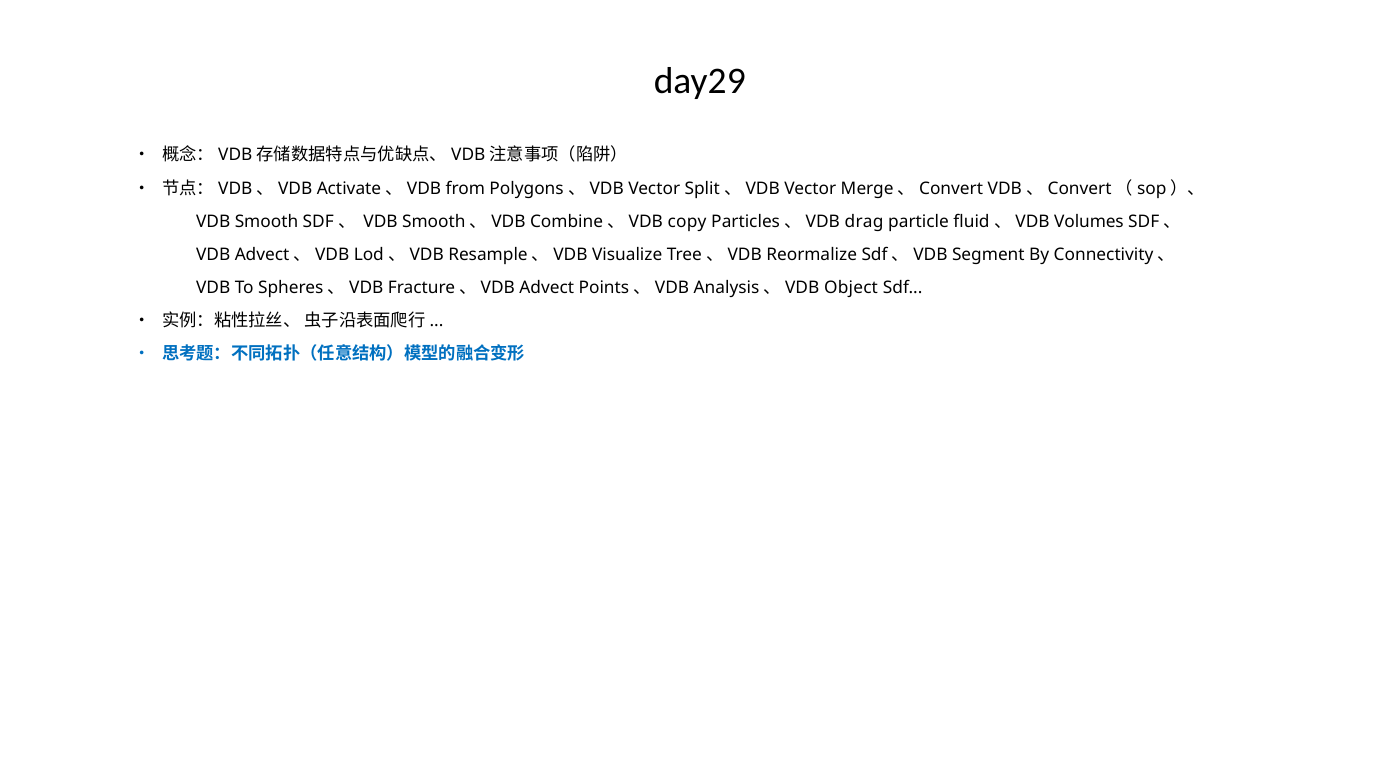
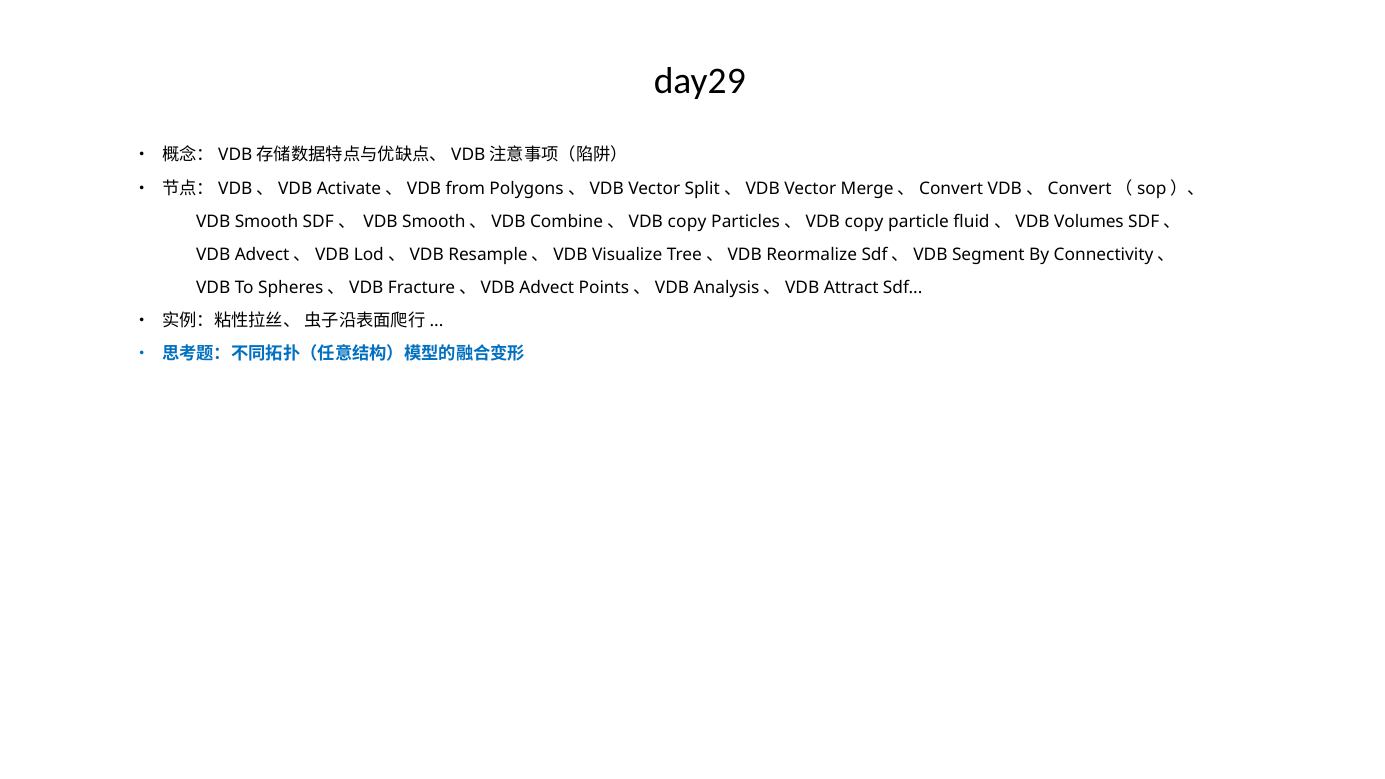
Particles、VDB drag: drag -> copy (864, 222)
Object: Object -> Attract (851, 288)
